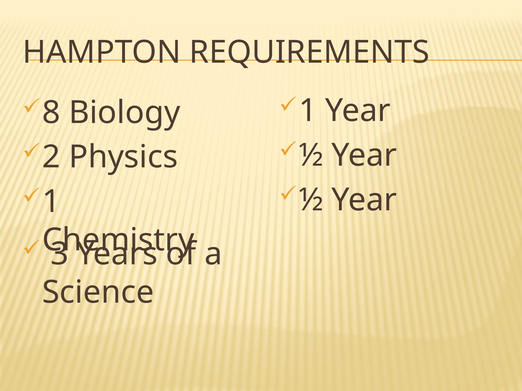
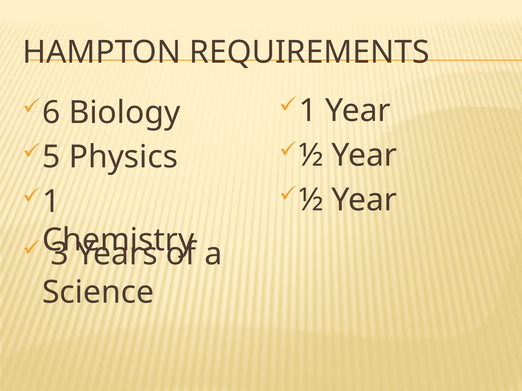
8: 8 -> 6 (51, 113)
2: 2 -> 5 (51, 157)
